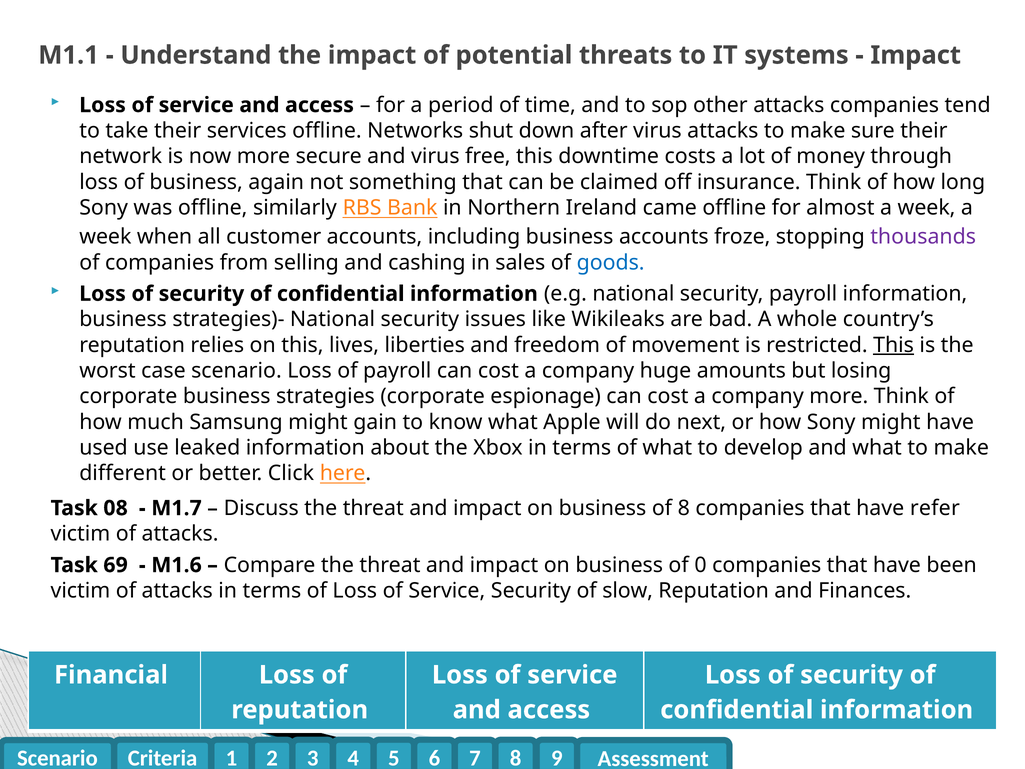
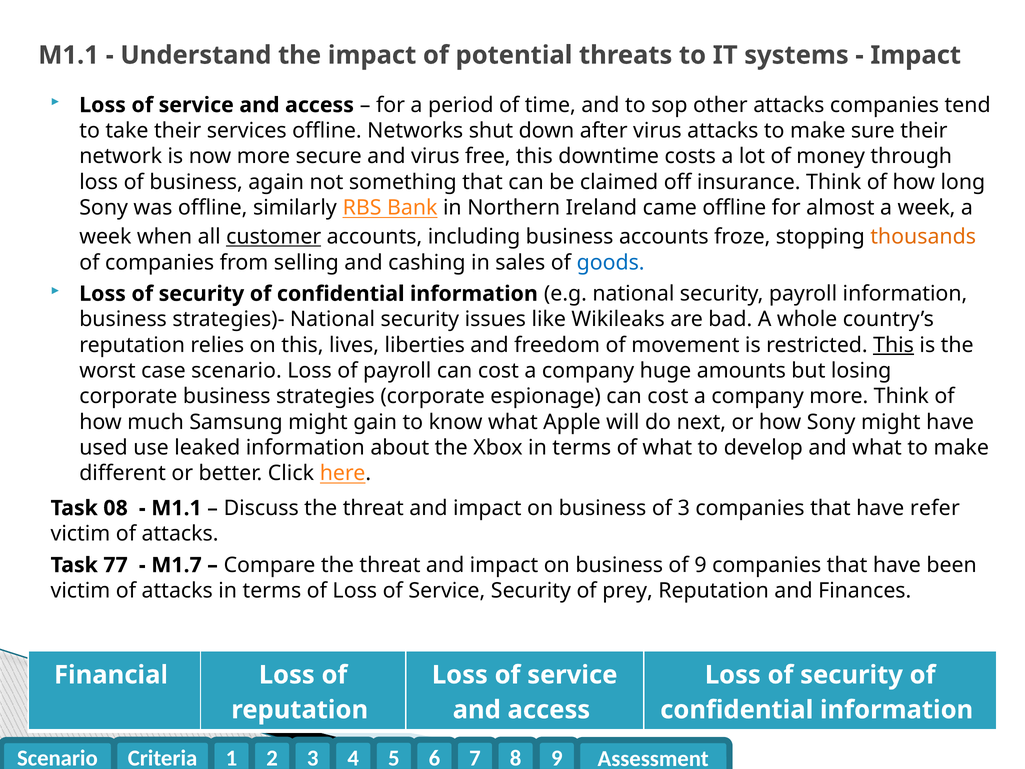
customer underline: none -> present (274, 237)
thousands colour: purple -> orange (923, 237)
M1.7: M1.7 -> M1.1 (177, 508)
of 8: 8 -> 3 (684, 508)
69: 69 -> 77 (116, 565)
M1.6: M1.6 -> M1.7 (177, 565)
of 0: 0 -> 9 (701, 565)
slow: slow -> prey (628, 591)
